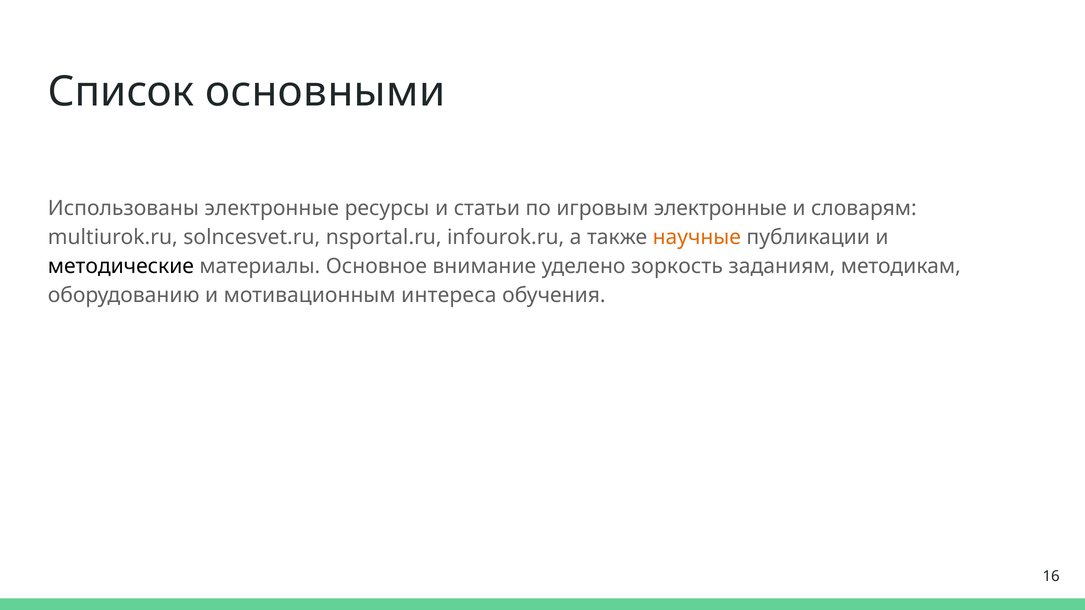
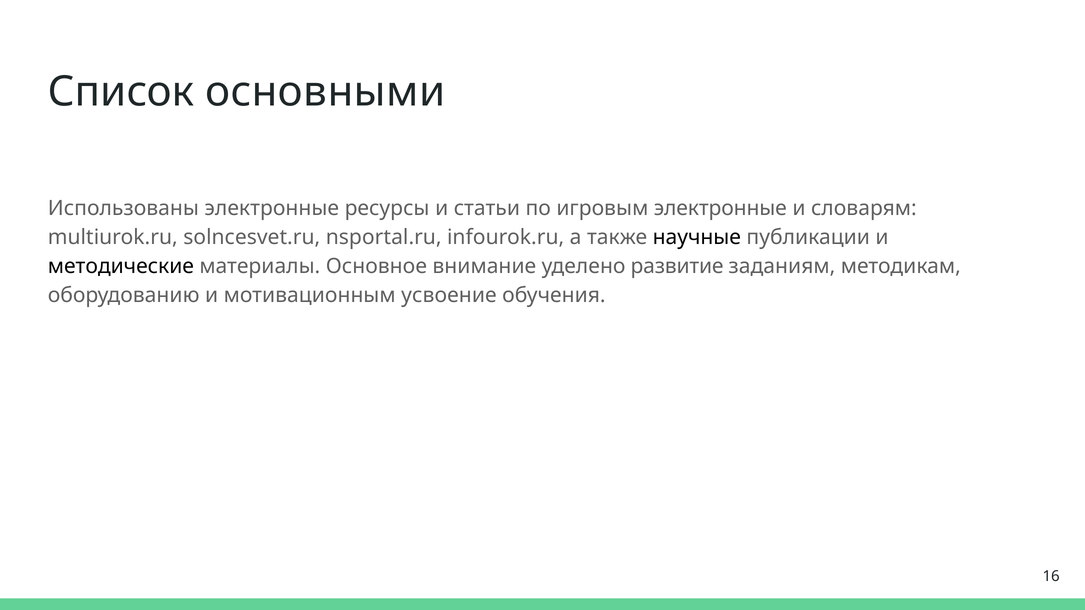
научные colour: orange -> black (697, 237)
зоркость: зоркость -> развитие (677, 266)
интереса: интереса -> усвоение (449, 295)
